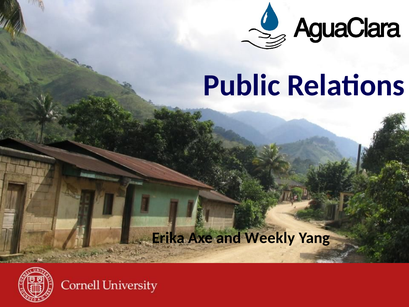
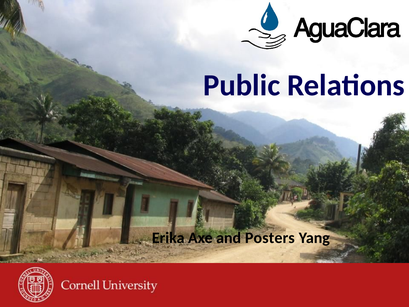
Weekly: Weekly -> Posters (270, 238)
